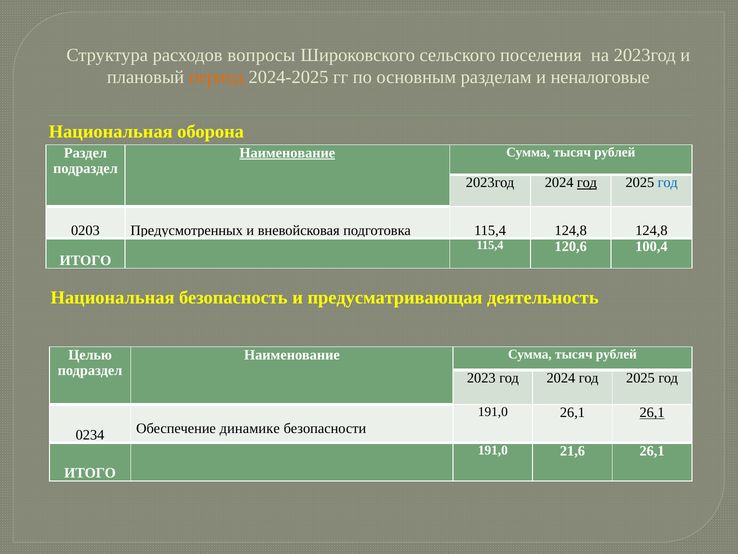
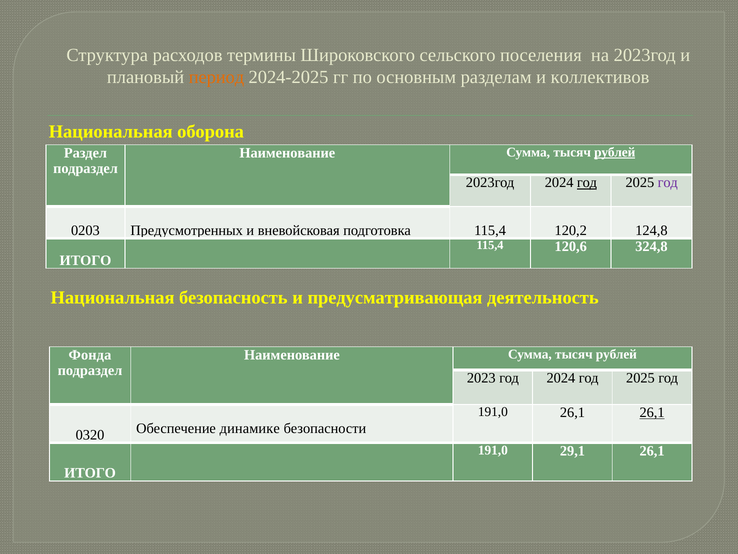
вопросы: вопросы -> термины (261, 55)
неналоговые: неналоговые -> коллективов (600, 77)
Наименование underline: present -> none (287, 153)
рублей underline: none -> present (615, 152)
год colour: blue -> purple (668, 183)
115,4 124,8: 124,8 -> 120,2 (571, 230)
100,4: 100,4 -> 324,8 (651, 246)
Целью: Целью -> Фонда (90, 355)
0234: 0234 -> 0320 (90, 435)
21,6: 21,6 -> 29,1 (572, 450)
